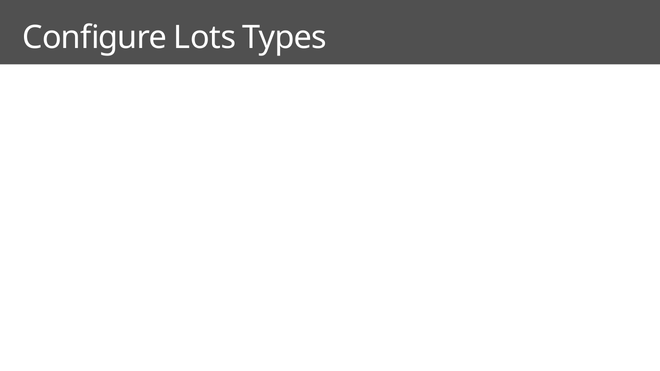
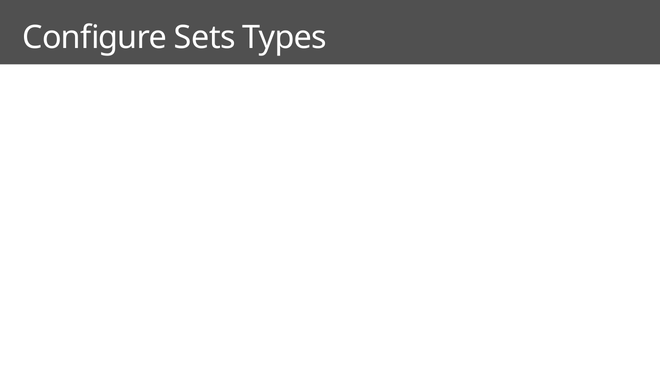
Lots: Lots -> Sets (205, 38)
